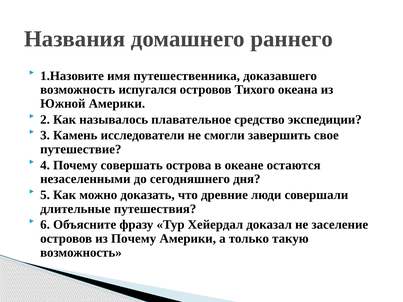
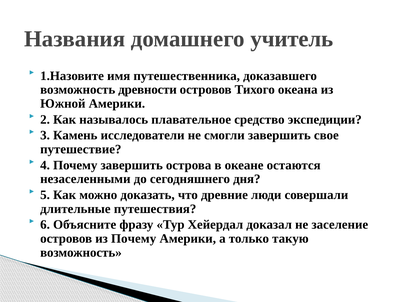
раннего: раннего -> учитель (292, 39)
испугался: испугался -> древности (148, 90)
Почему совершать: совершать -> завершить (132, 165)
